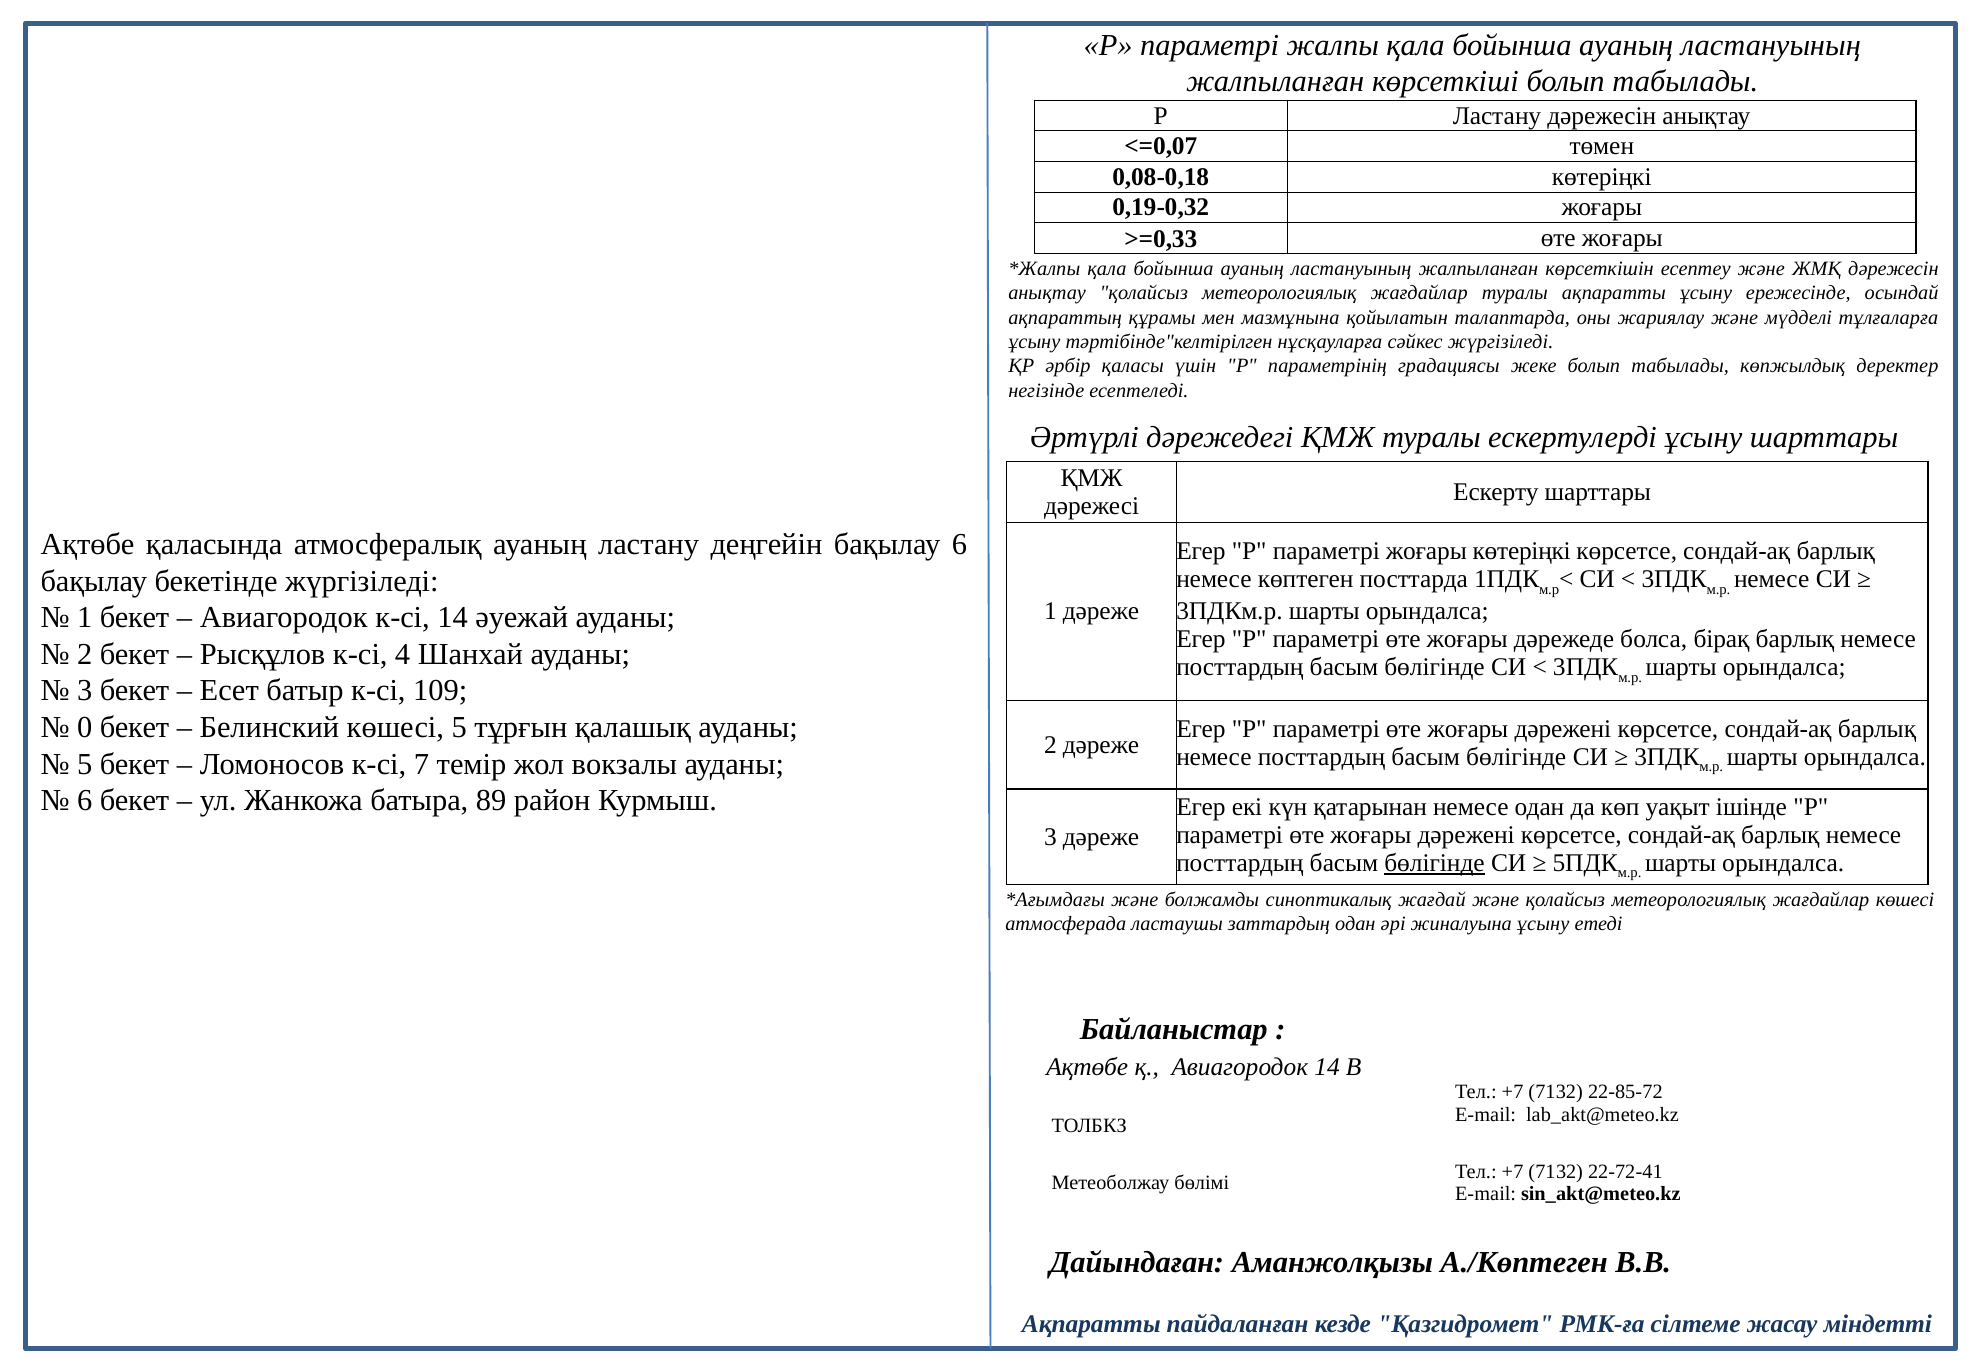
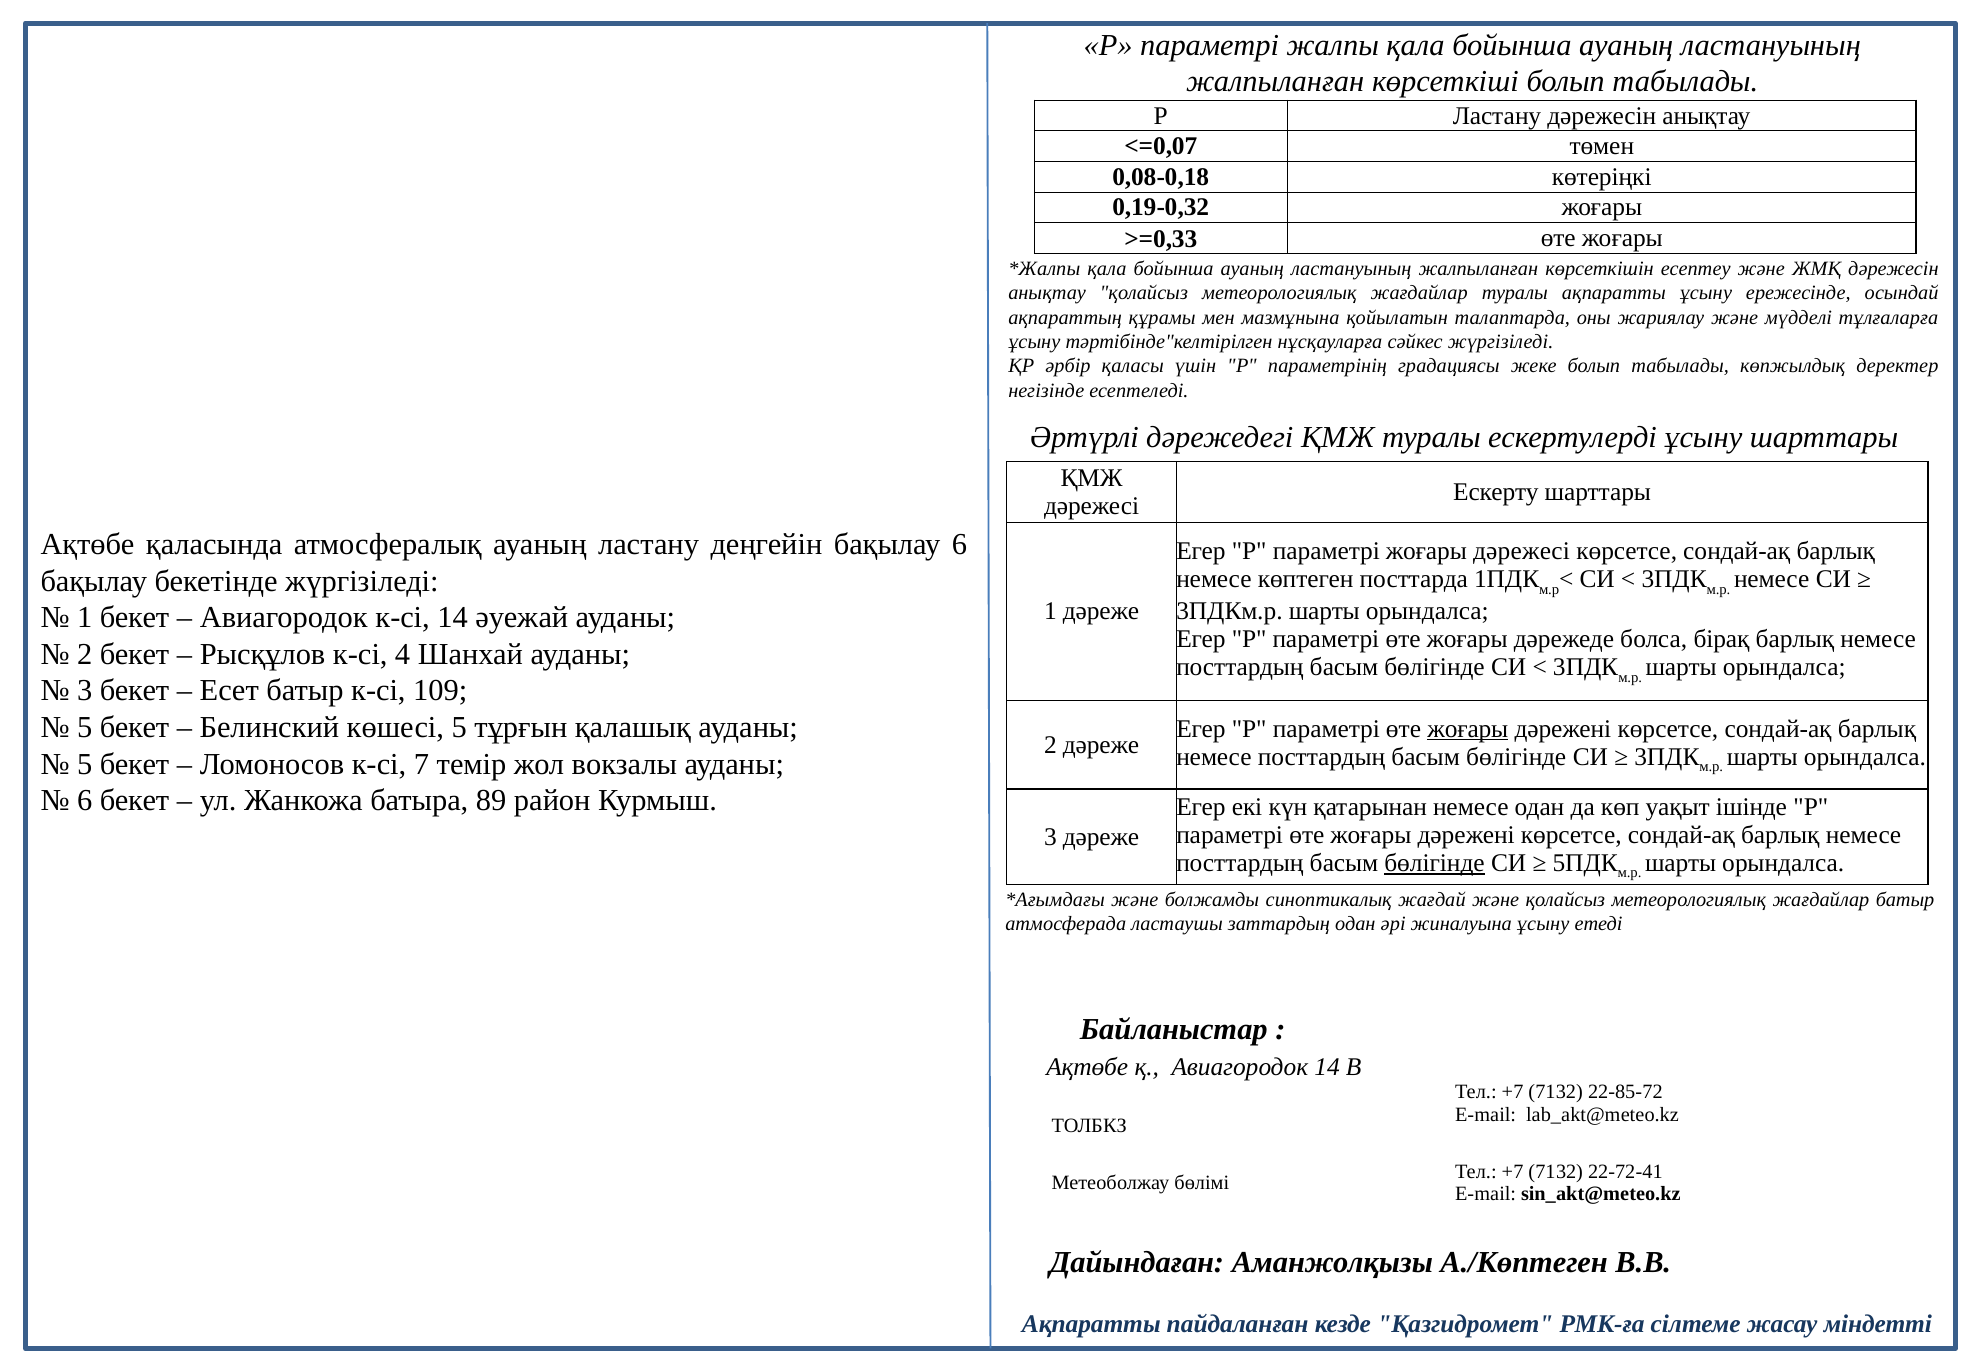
жоғары көтеріңкі: көтеріңкі -> дәрежесі (1521, 551)
0: 0 -> 5 (85, 727)
жоғары underline: none -> present (1468, 728)
жағдайлар көшесі: көшесі -> батыр (1905, 899)
